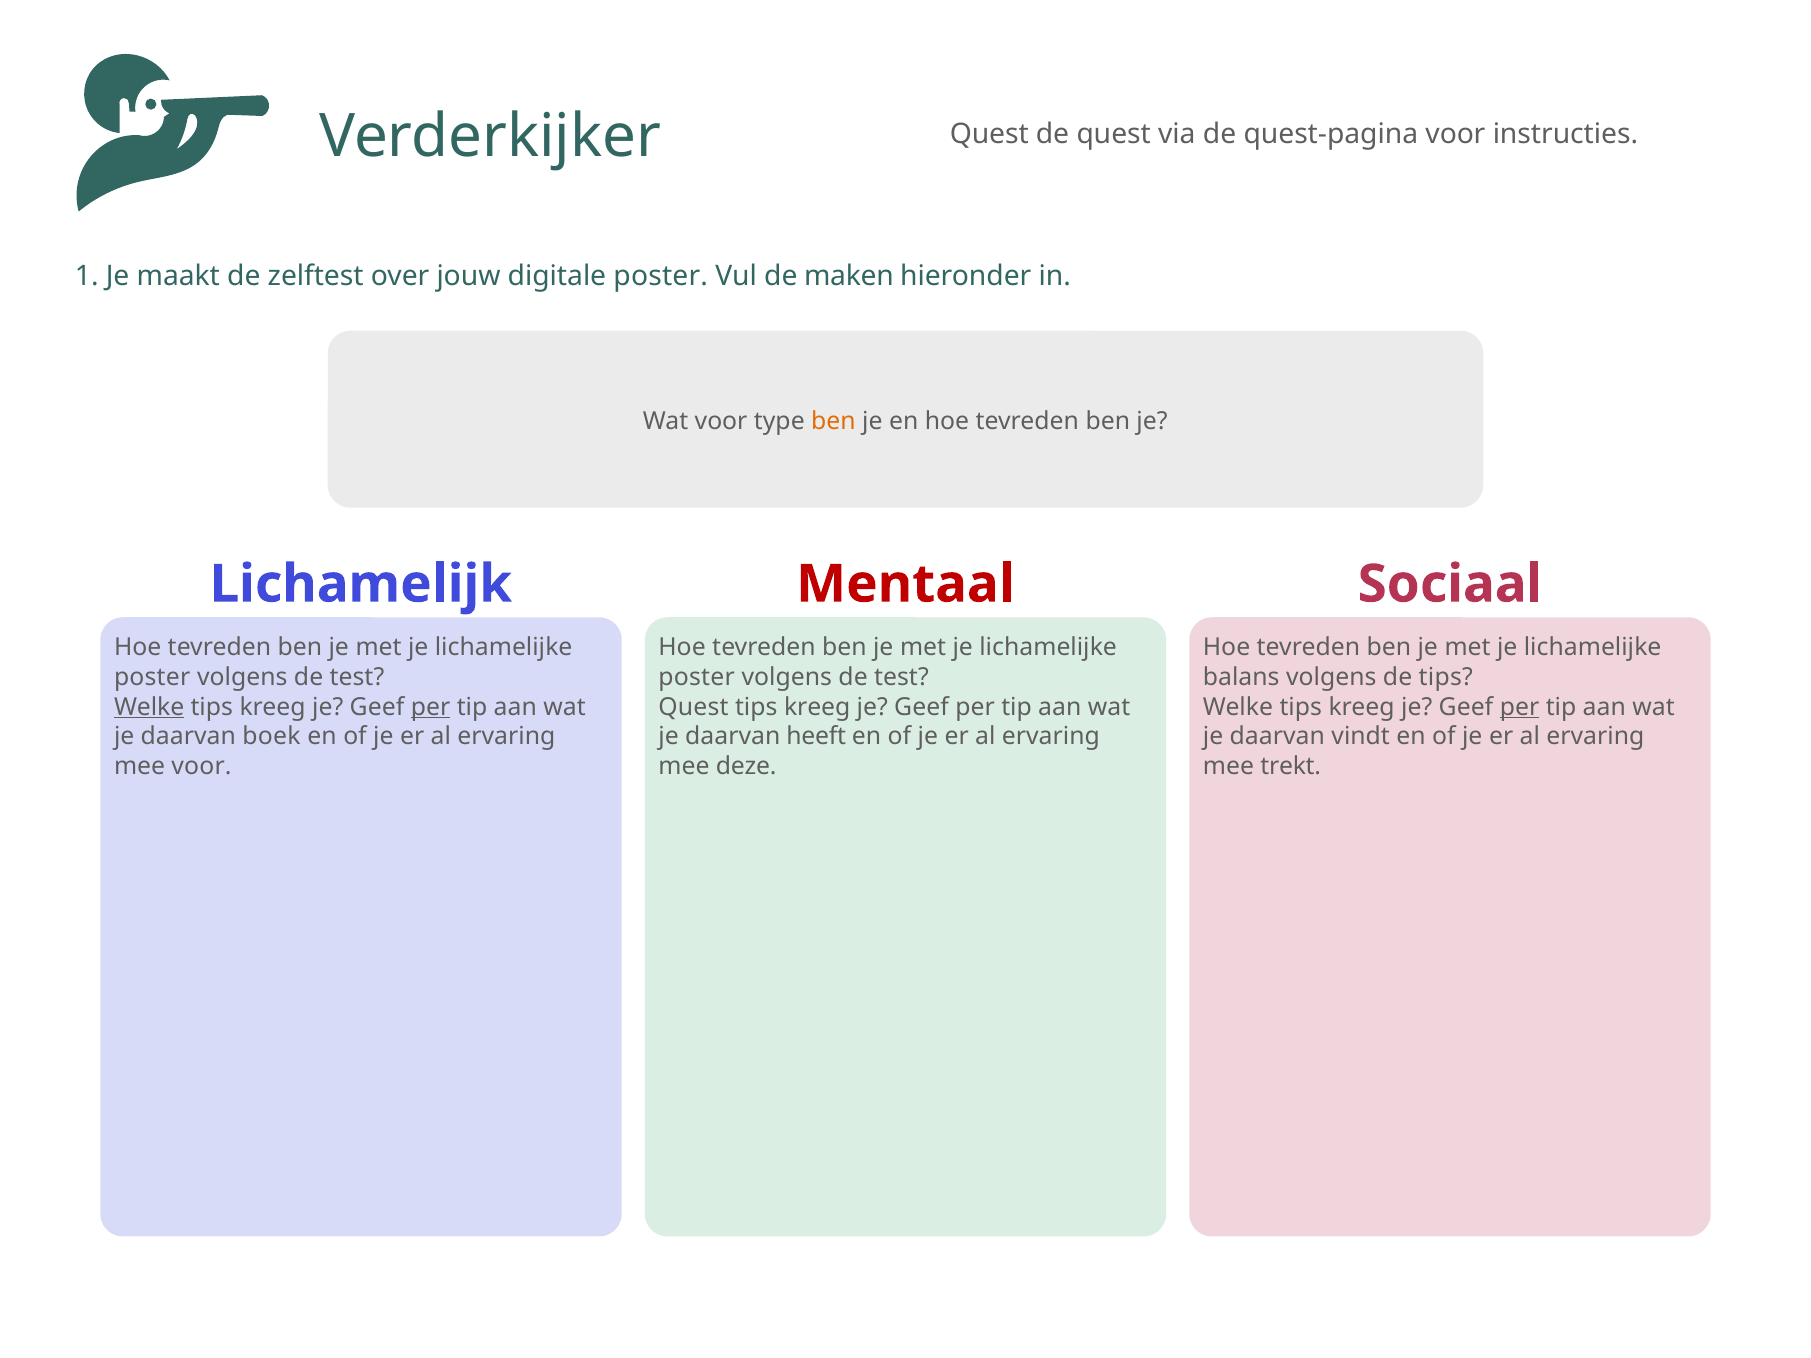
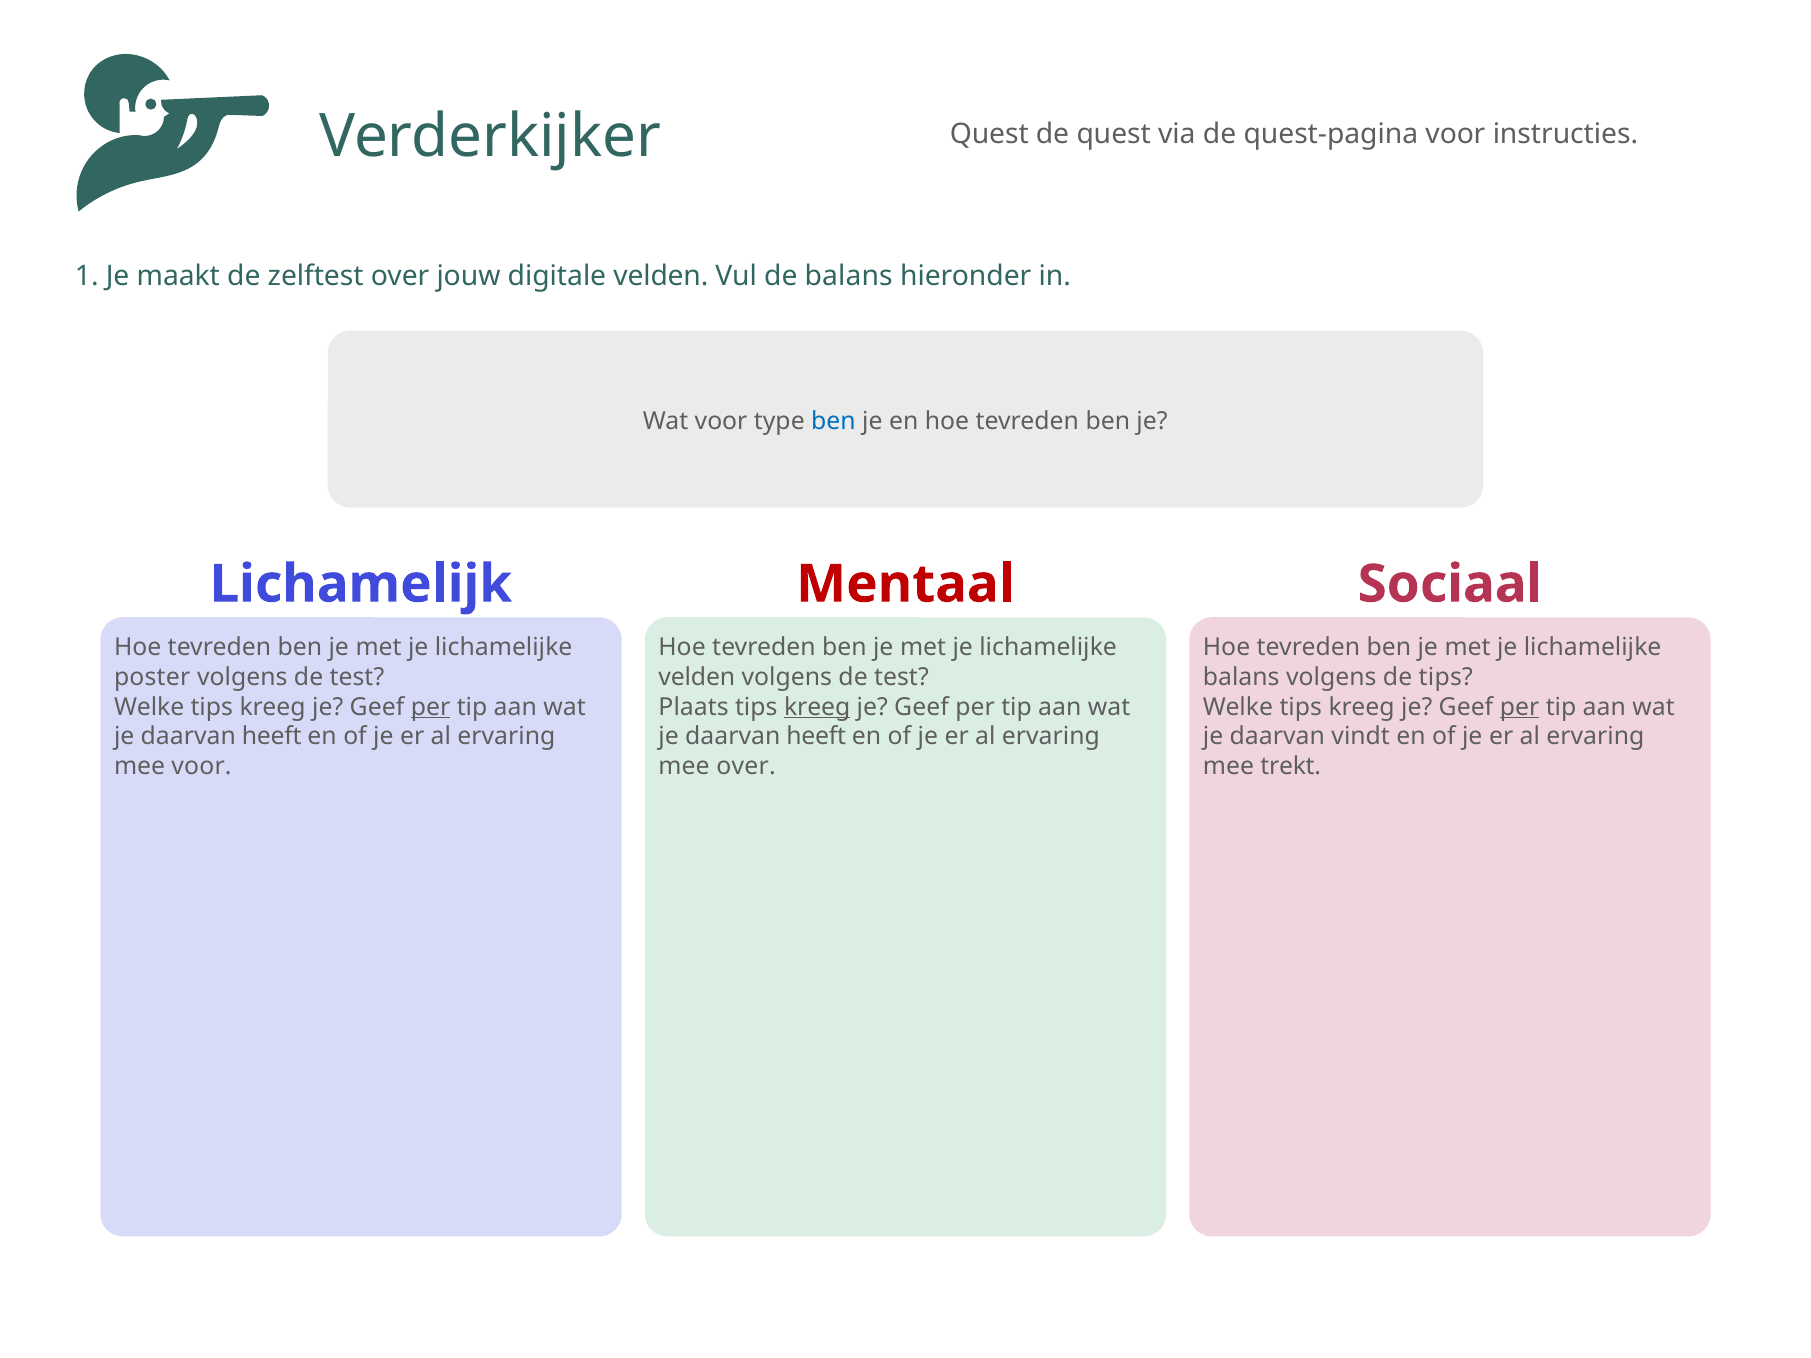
digitale poster: poster -> velden (661, 277)
de maken: maken -> balans (849, 277)
ben colour: orange -> blue (833, 421)
poster: poster -> velden (697, 677)
Welke underline: present -> none (149, 707)
Quest: Quest -> Plaats (694, 707)
kreeg underline: none -> present (817, 707)
boek: boek -> heeft (272, 737)
mee deze: deze -> over (746, 767)
